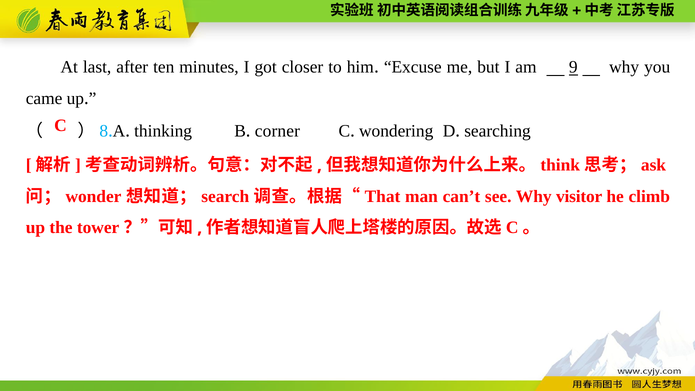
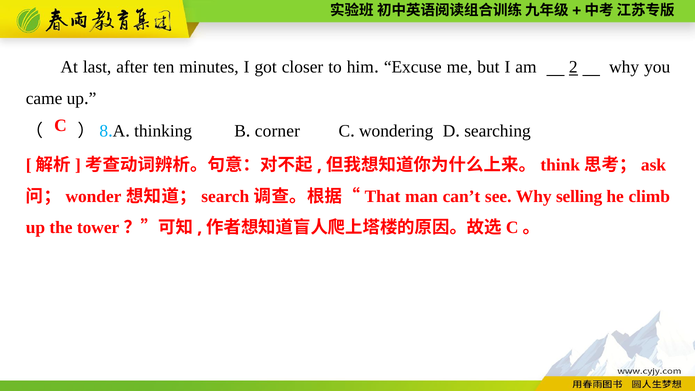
9: 9 -> 2 (573, 67)
visitor: visitor -> selling (579, 196)
